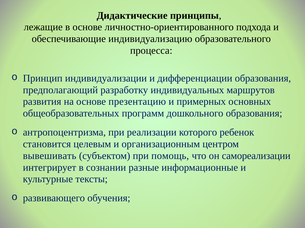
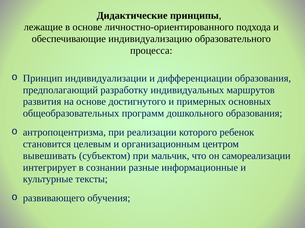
презентацию: презентацию -> достигнутого (137, 102)
помощь: помощь -> мальчик (170, 156)
